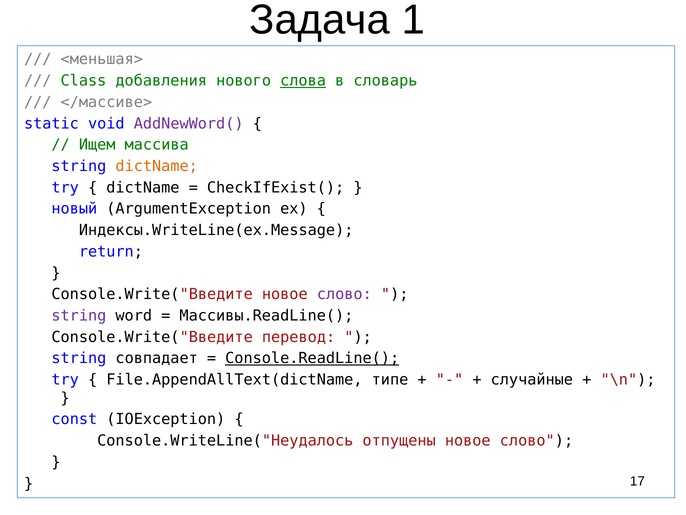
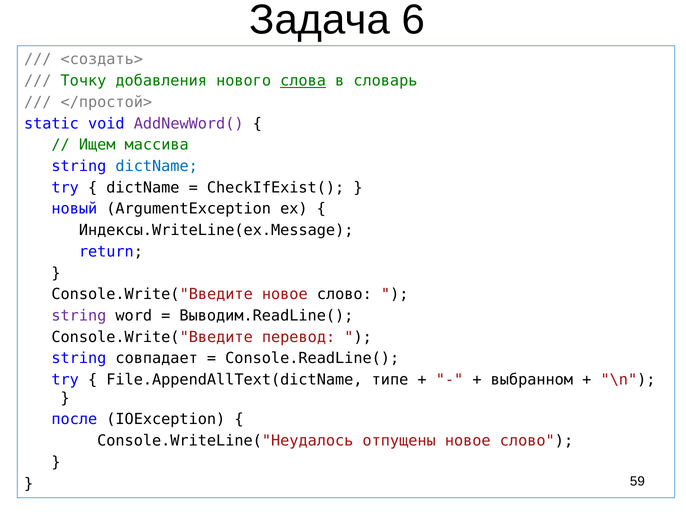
1: 1 -> 6 (413, 20)
<меньшая>: <меньшая> -> <создать> (102, 59)
Class: Class -> Точку (83, 81)
</массиве>: </массиве> -> </простой> (106, 102)
dictName colour: orange -> blue (157, 166)
слово colour: purple -> black (344, 294)
Массивы.ReadLine(: Массивы.ReadLine( -> Выводим.ReadLine( (266, 315)
Console.ReadLine( underline: present -> none (312, 358)
случайные: случайные -> выбранном (532, 379)
const: const -> после (74, 419)
17: 17 -> 59 (637, 481)
